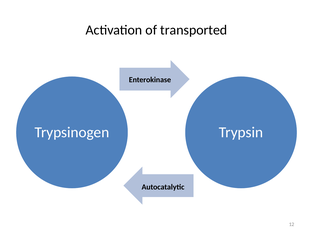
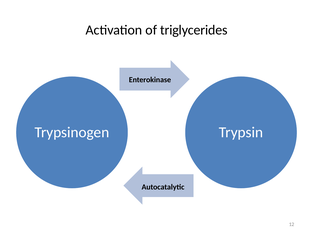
transported: transported -> triglycerides (194, 30)
